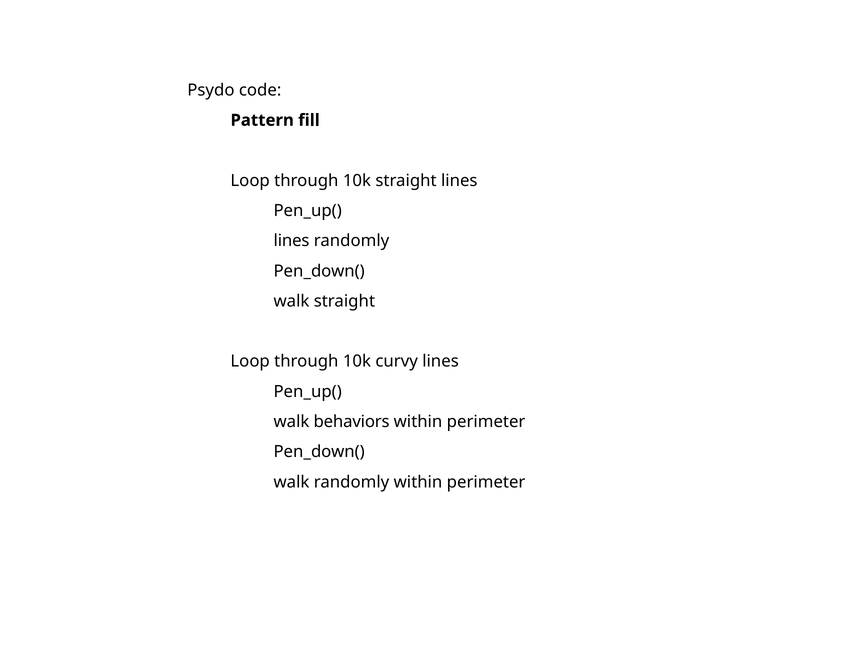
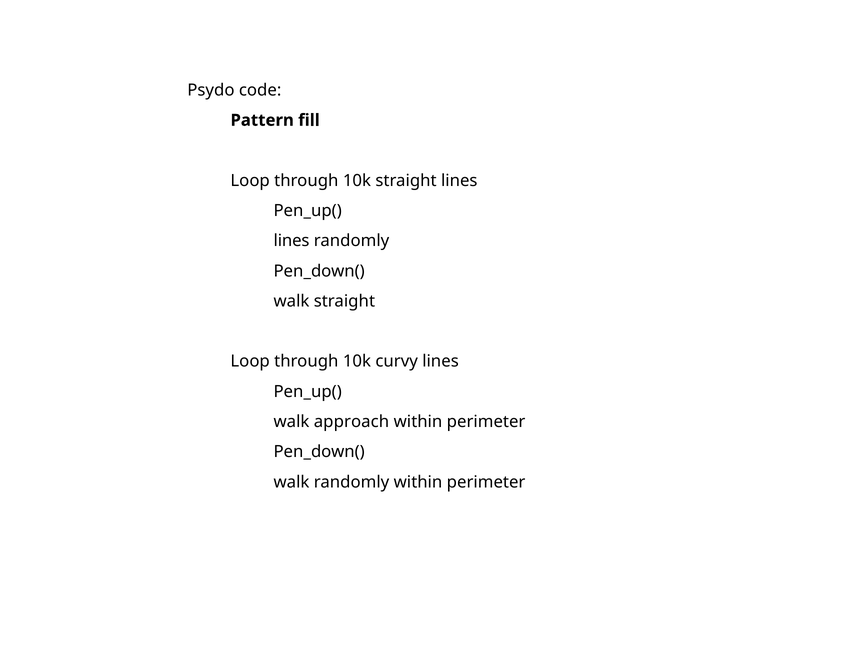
behaviors: behaviors -> approach (351, 422)
